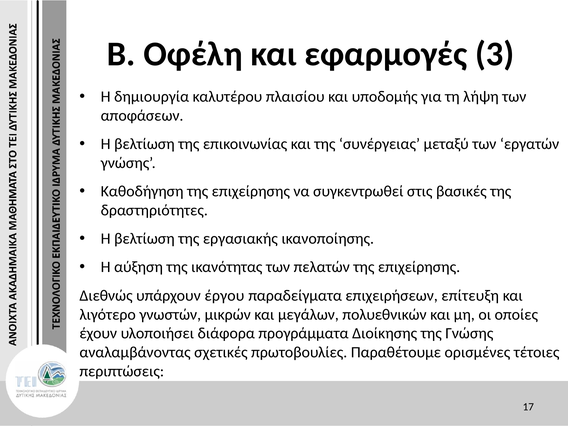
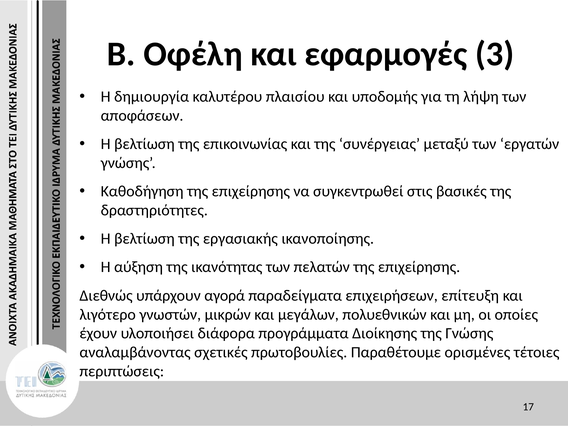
έργου: έργου -> αγορά (225, 296)
